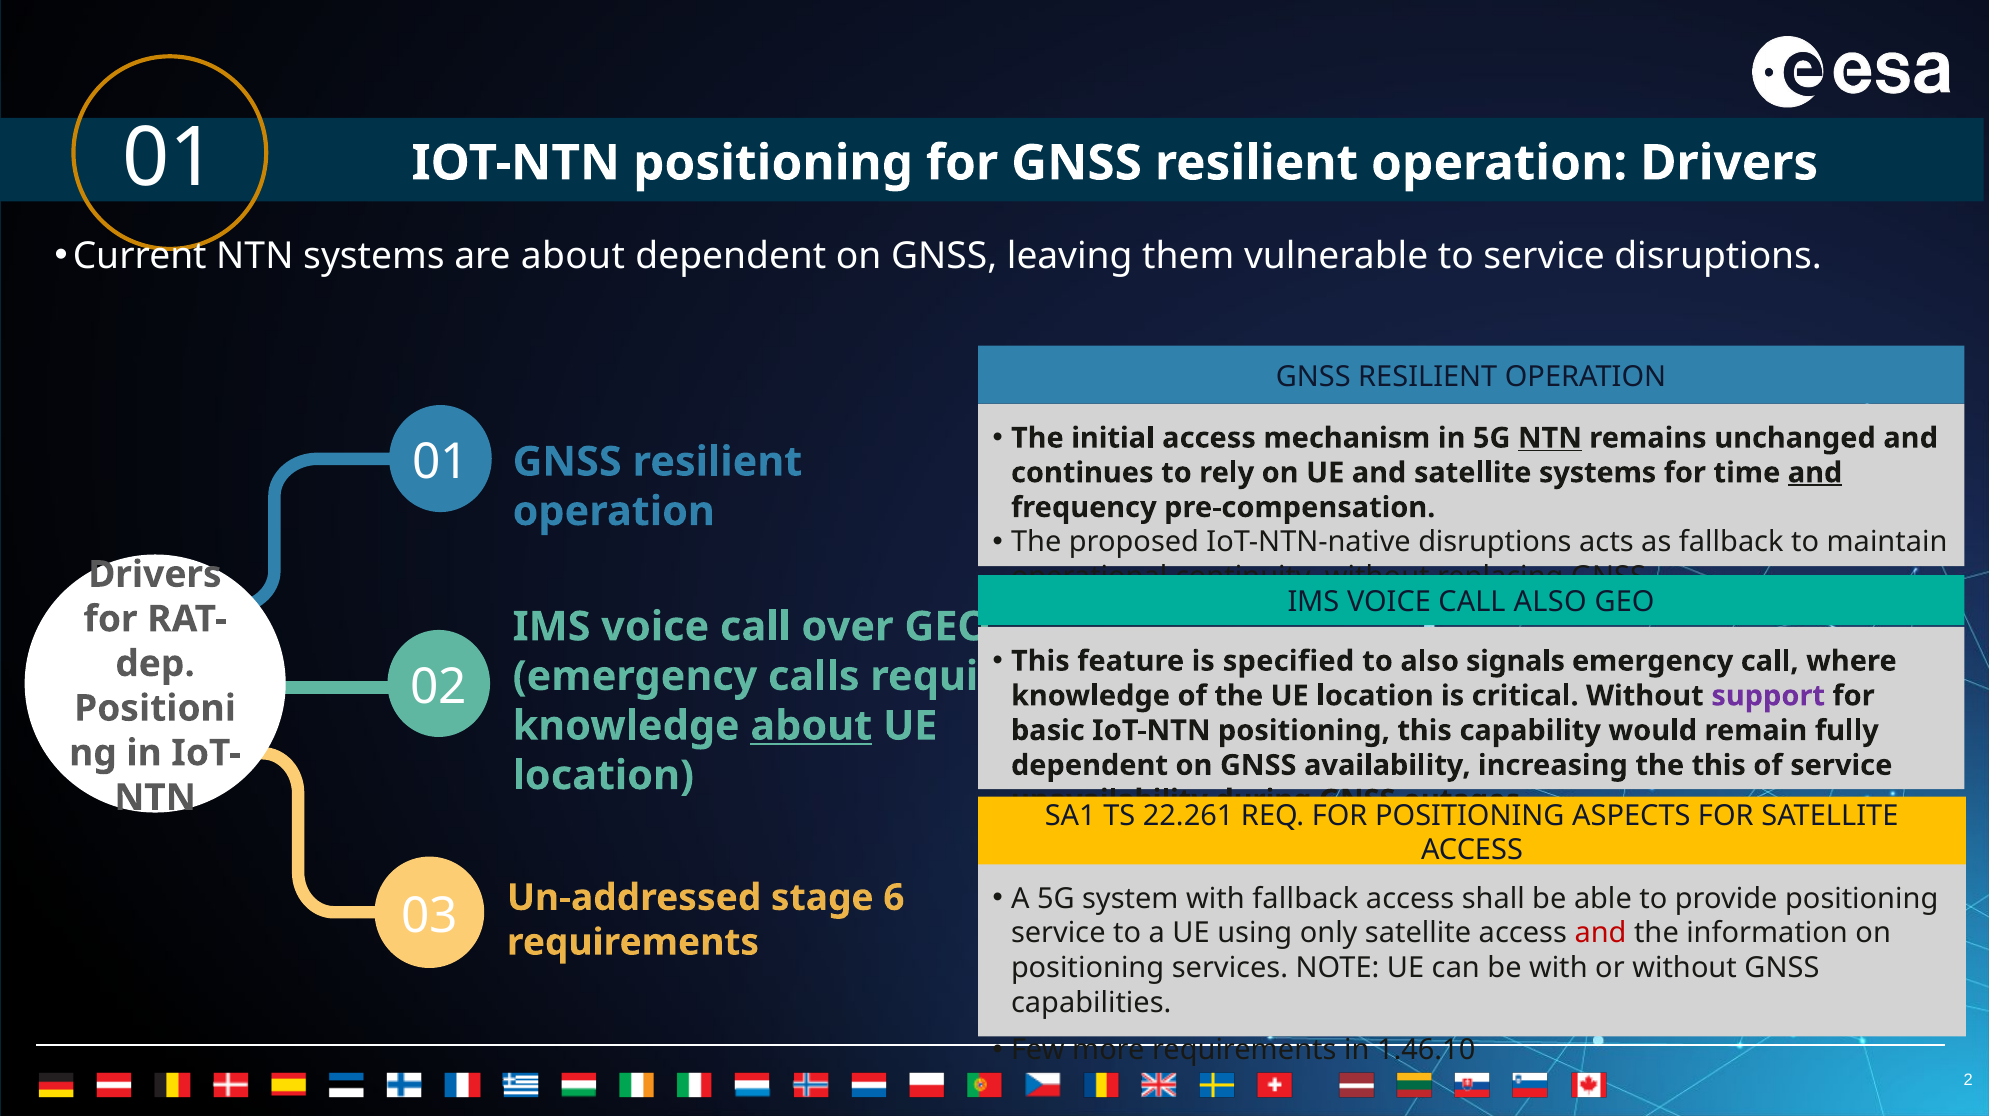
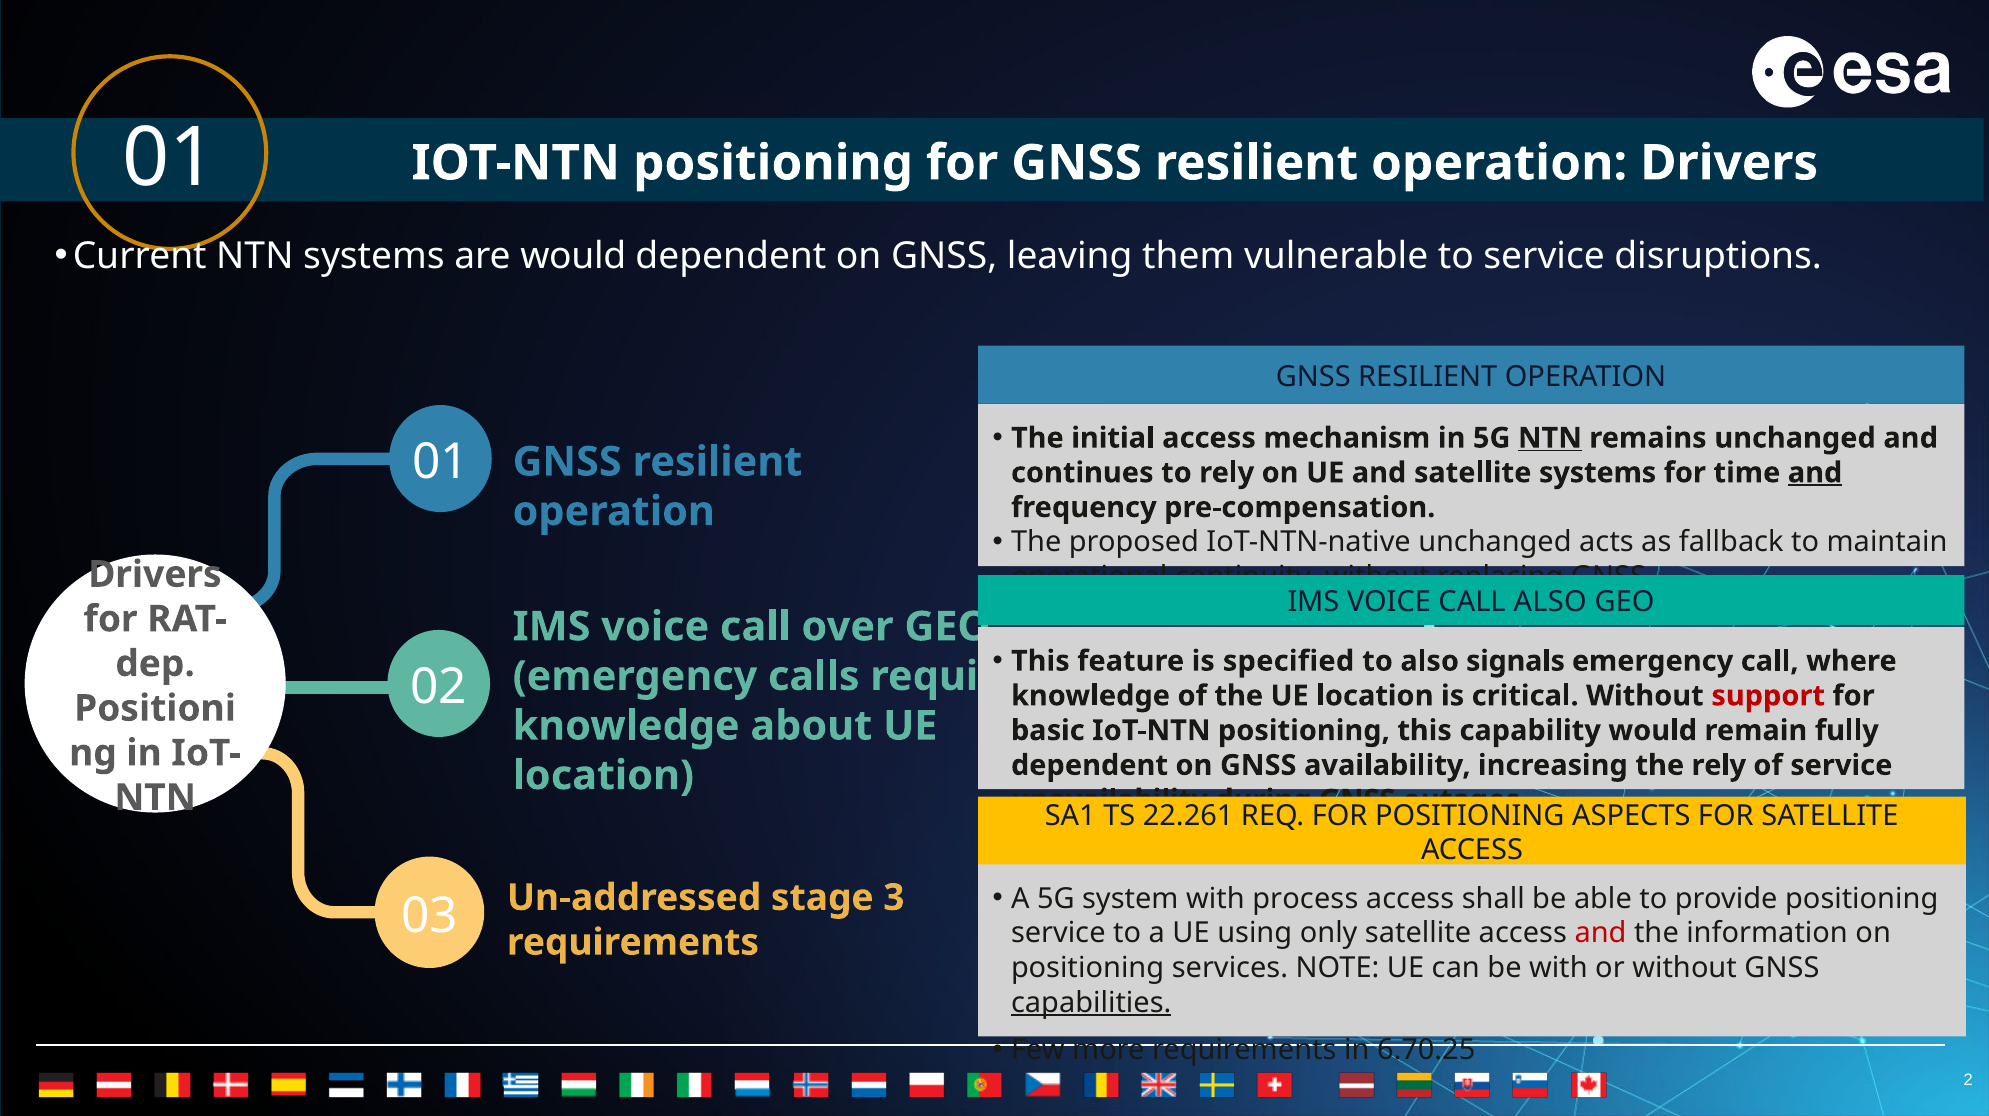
are about: about -> would (573, 257)
IoT-NTN-native disruptions: disruptions -> unchanged (1495, 542)
support colour: purple -> red (1768, 696)
about underline: present -> none (811, 726)
the this: this -> rely (1719, 765)
with fallback: fallback -> process (1305, 898)
6: 6 -> 3 (894, 898)
capabilities underline: none -> present (1091, 1003)
1.46.10: 1.46.10 -> 6.70.25 (1426, 1050)
